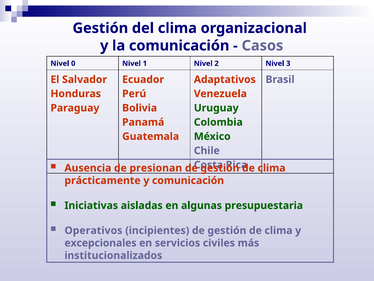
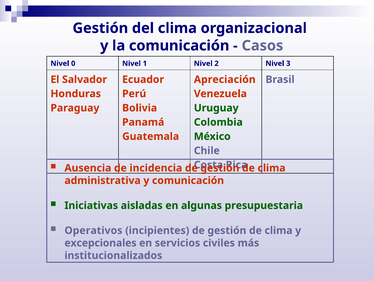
Adaptativos: Adaptativos -> Apreciación (225, 79)
presionan: presionan -> incidencia (156, 168)
prácticamente: prácticamente -> administrativa (103, 180)
